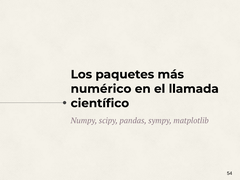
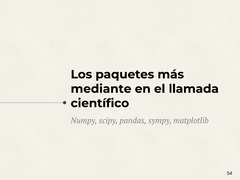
numérico: numérico -> mediante (101, 89)
